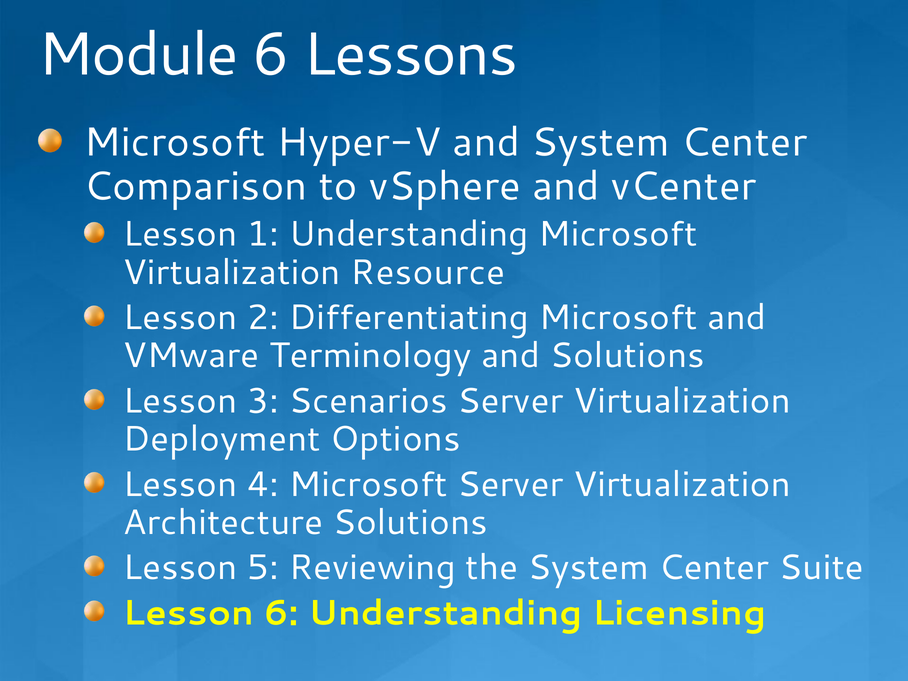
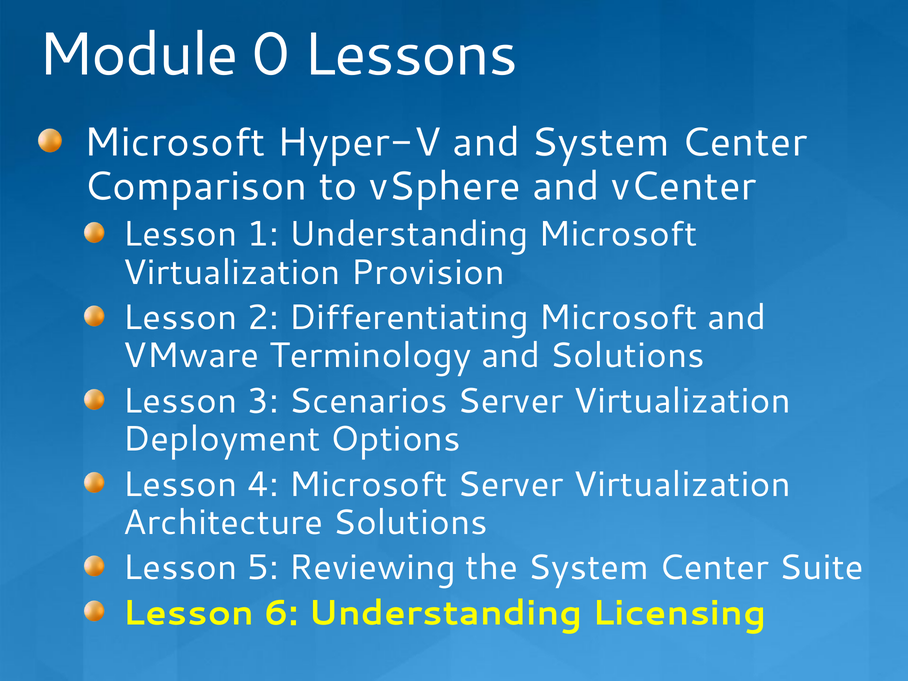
Module 6: 6 -> 0 (271, 55)
Resource: Resource -> Provision (428, 272)
